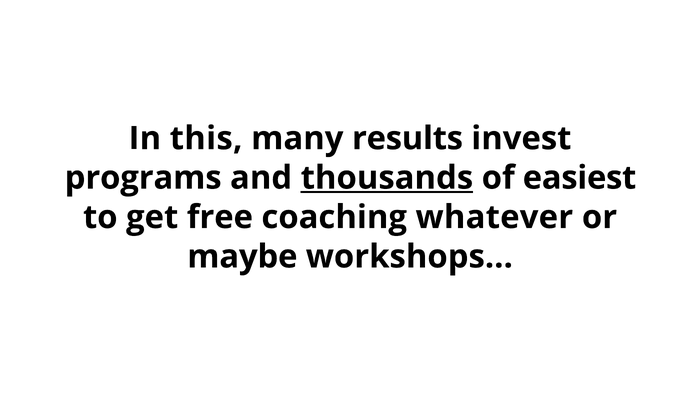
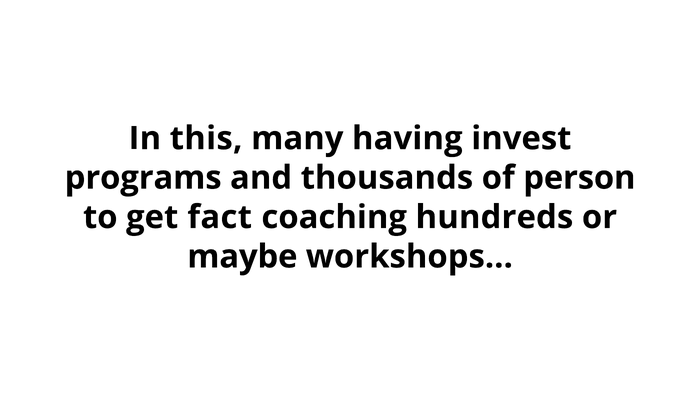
results: results -> having (407, 138)
thousands underline: present -> none (387, 178)
easiest: easiest -> person (579, 178)
free: free -> fact (220, 217)
whatever: whatever -> hundreds (494, 217)
